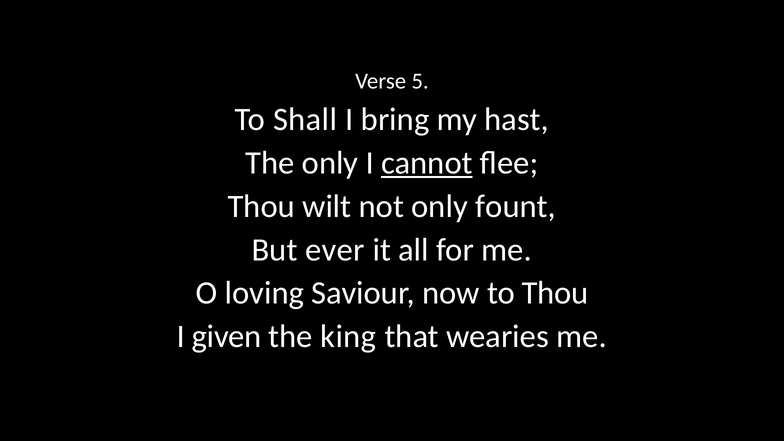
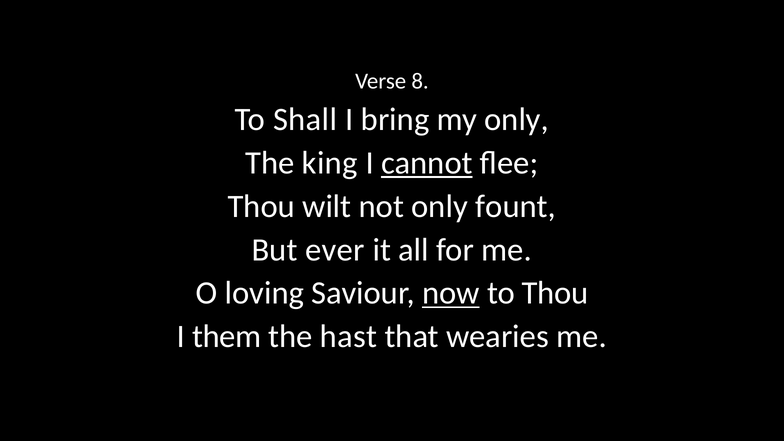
5: 5 -> 8 (420, 81)
my hast: hast -> only (517, 119)
The only: only -> king (330, 163)
now underline: none -> present (451, 293)
given: given -> them (227, 337)
king: king -> hast (348, 337)
